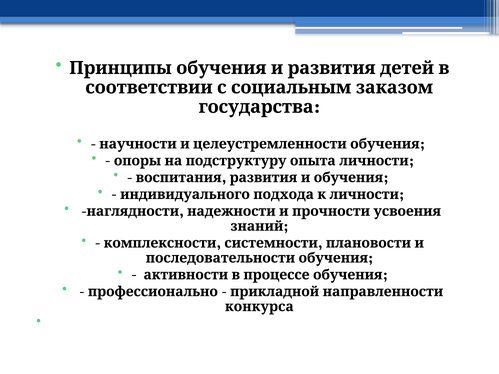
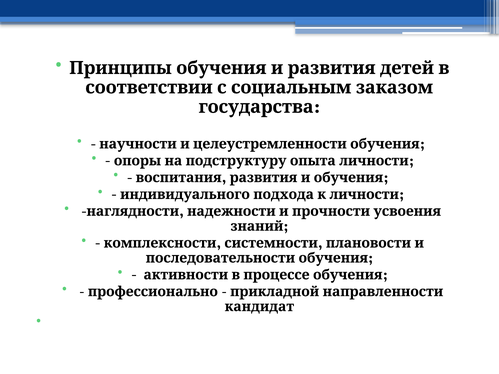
конкурса: конкурса -> кандидат (259, 307)
